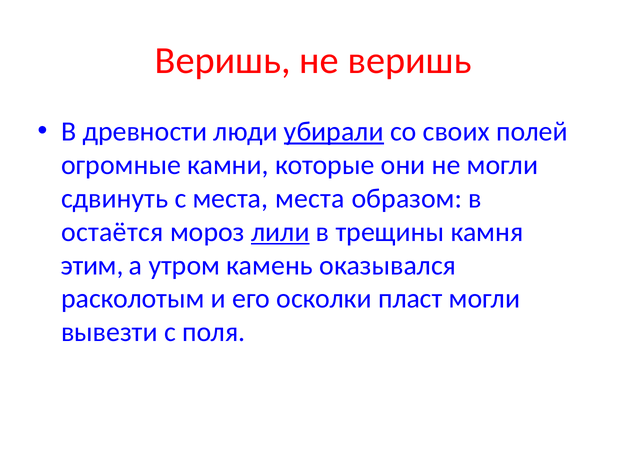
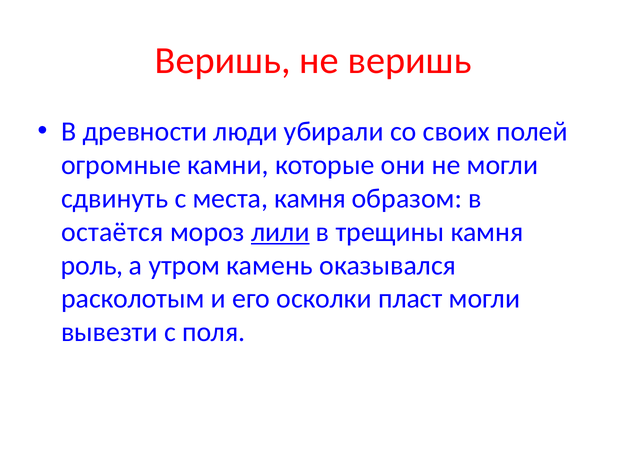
убирали underline: present -> none (334, 132)
места места: места -> камня (310, 199)
этим: этим -> роль (92, 265)
